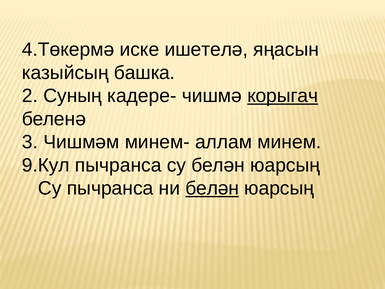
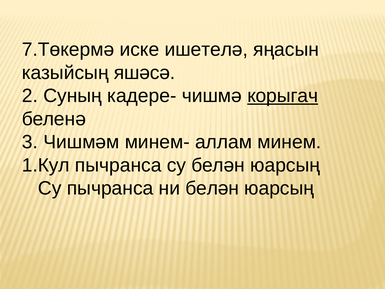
4.Төкермә: 4.Төкермә -> 7.Төкермә (68, 50)
башка: башка -> яшәсә (145, 73)
9.Кул: 9.Кул -> 1.Кул (46, 165)
белән underline: present -> none (212, 188)
